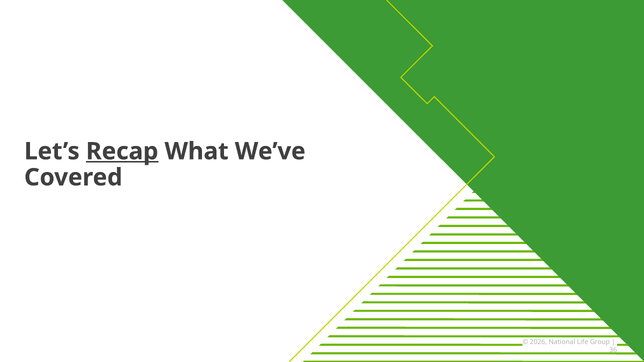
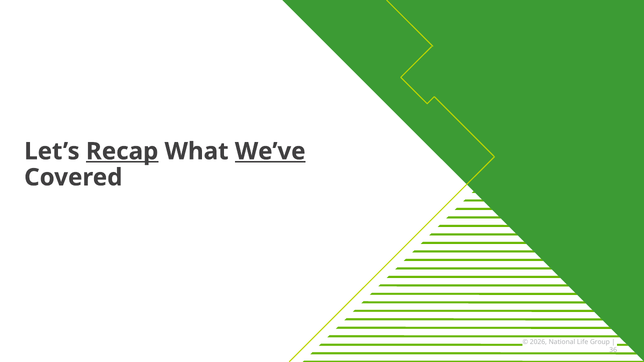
We’ve underline: none -> present (270, 151)
